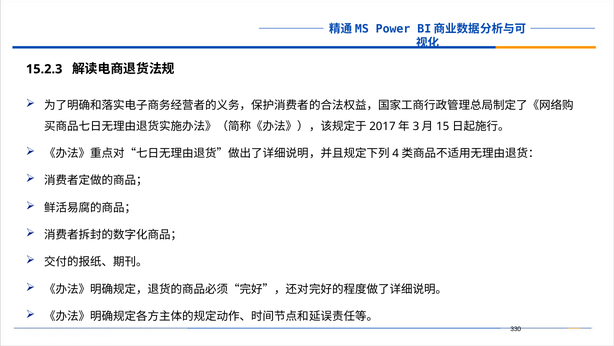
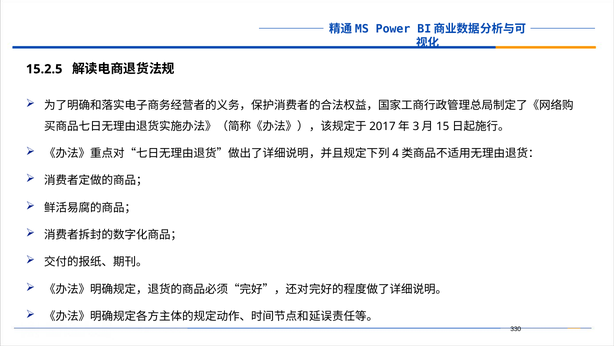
15.2.3: 15.2.3 -> 15.2.5 (44, 69)
